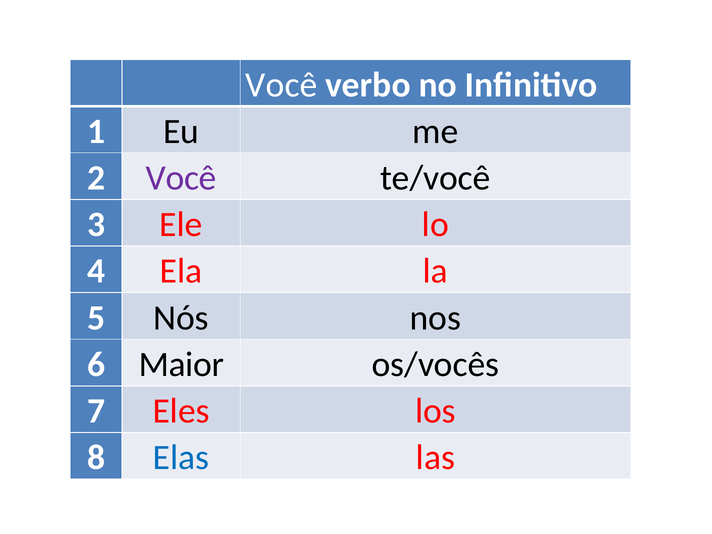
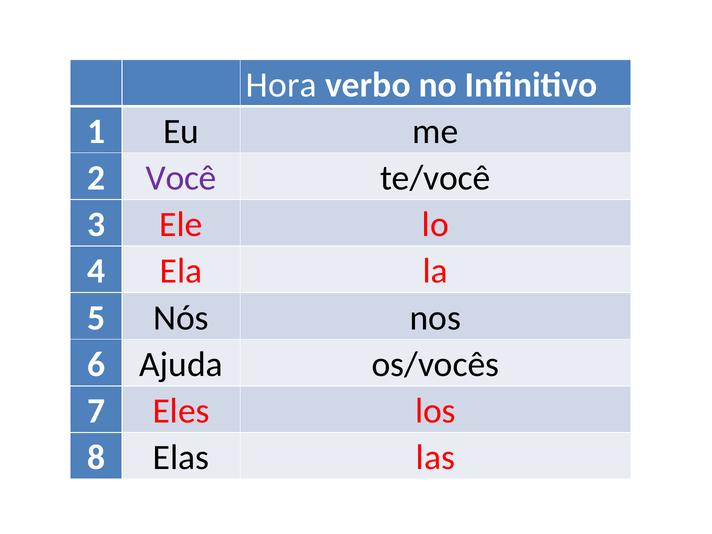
Você: Você -> Hora (281, 85)
Maior: Maior -> Ajuda (181, 364)
Elas colour: blue -> black (181, 458)
